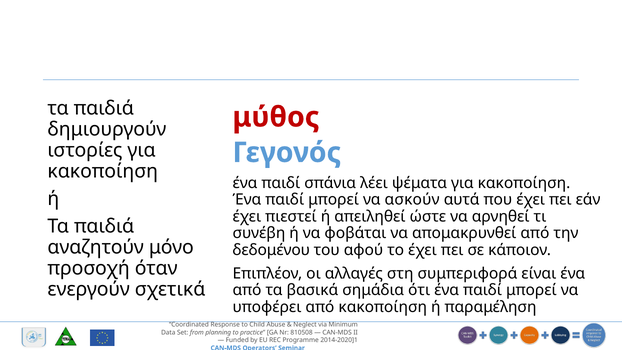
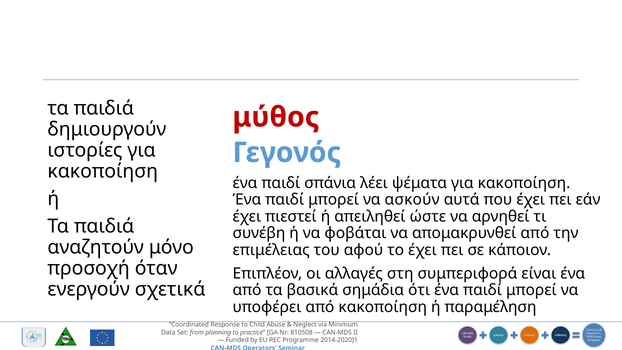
δεδομένου: δεδομένου -> επιμέλειας (271, 250)
